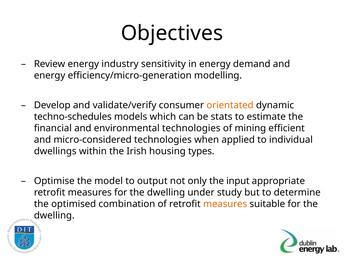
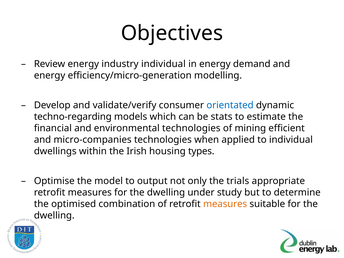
industry sensitivity: sensitivity -> individual (163, 64)
orientated colour: orange -> blue (230, 105)
techno-schedules: techno-schedules -> techno-regarding (73, 117)
micro-considered: micro-considered -> micro-companies (93, 140)
input: input -> trials (238, 181)
